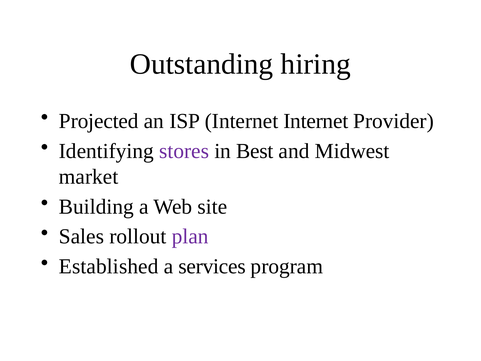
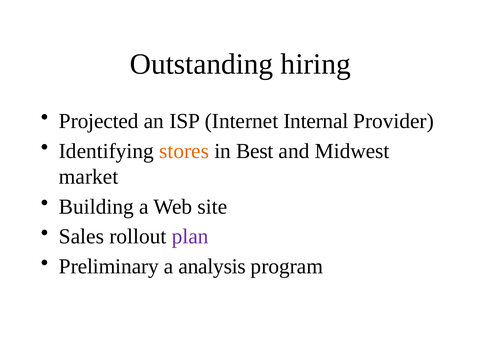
Internet Internet: Internet -> Internal (316, 121)
stores colour: purple -> orange (184, 151)
Established: Established -> Preliminary (109, 266)
services: services -> analysis (212, 266)
